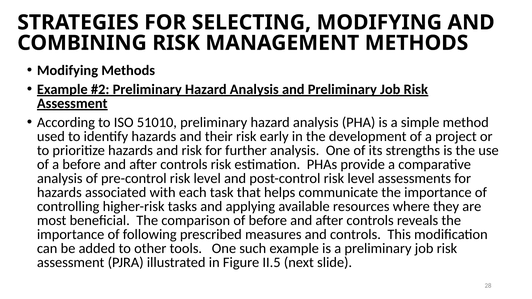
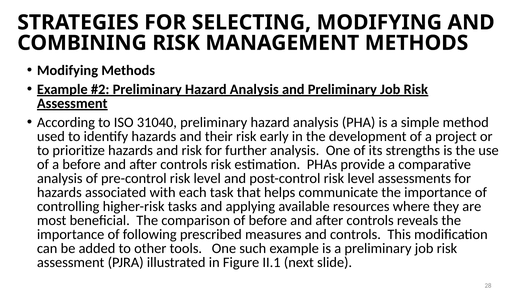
51010: 51010 -> 31040 (157, 123)
II.5: II.5 -> II.1 (272, 263)
